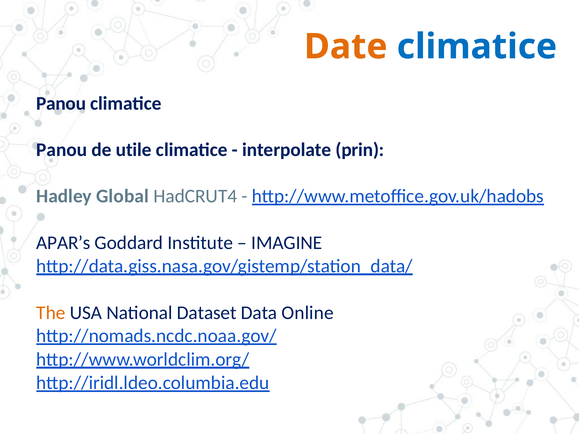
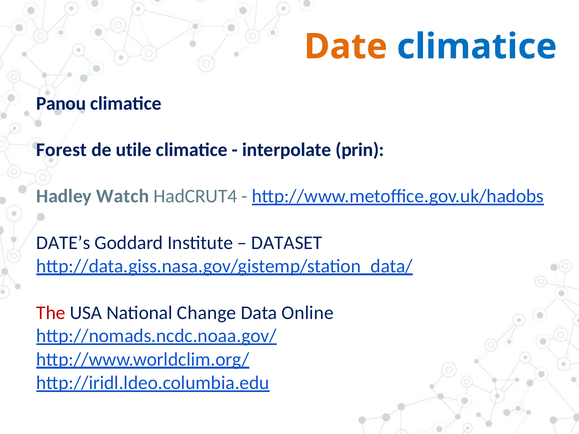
Panou: Panou -> Forest (62, 150)
Global: Global -> Watch (123, 196)
APAR’s: APAR’s -> DATE’s (63, 243)
IMAGINE: IMAGINE -> DATASET (287, 243)
The colour: orange -> red (51, 313)
Dataset: Dataset -> Change (207, 313)
